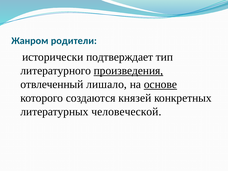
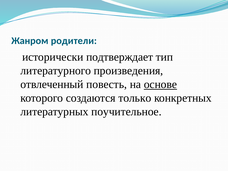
произведения underline: present -> none (128, 71)
лишало: лишало -> повесть (107, 84)
князей: князей -> только (135, 98)
человеческой: человеческой -> поучительное (126, 112)
